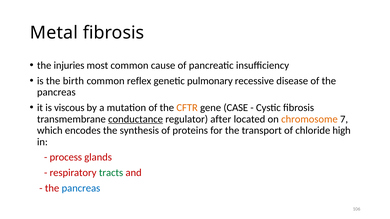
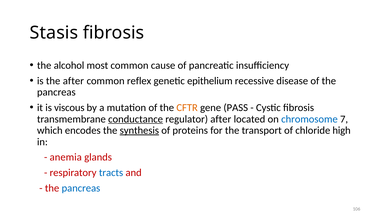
Metal: Metal -> Stasis (54, 33)
injuries: injuries -> alcohol (69, 65)
the birth: birth -> after (73, 81)
pulmonary: pulmonary -> epithelium (210, 81)
CASE: CASE -> PASS (236, 108)
chromosome colour: orange -> blue (309, 119)
synthesis underline: none -> present (139, 131)
process: process -> anemia (66, 157)
tracts colour: green -> blue (111, 173)
